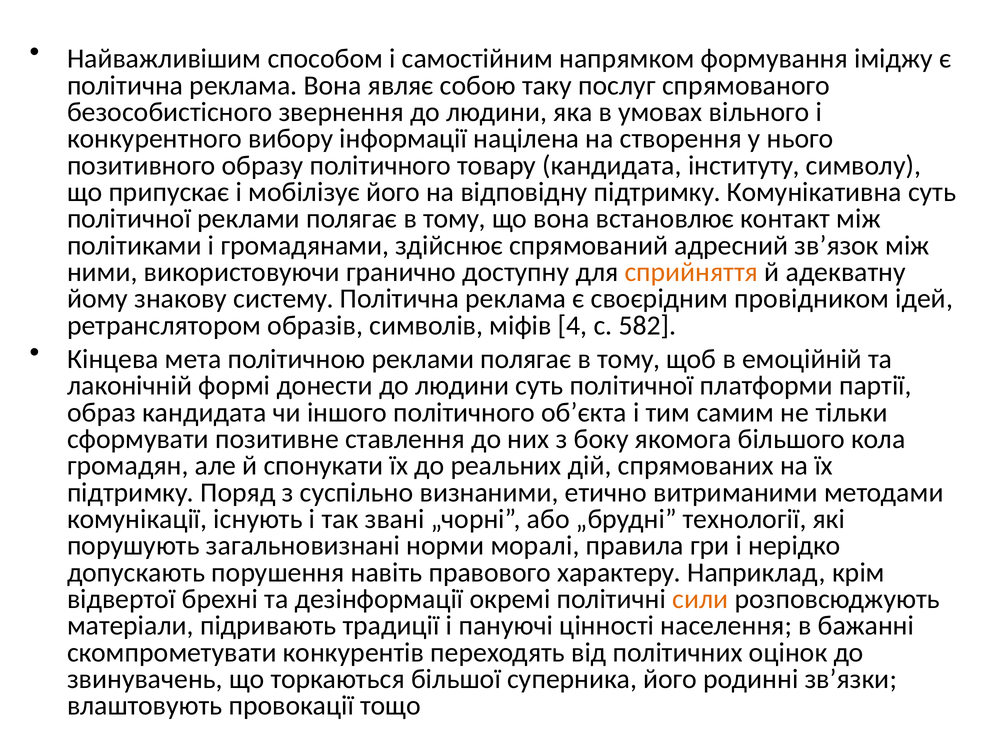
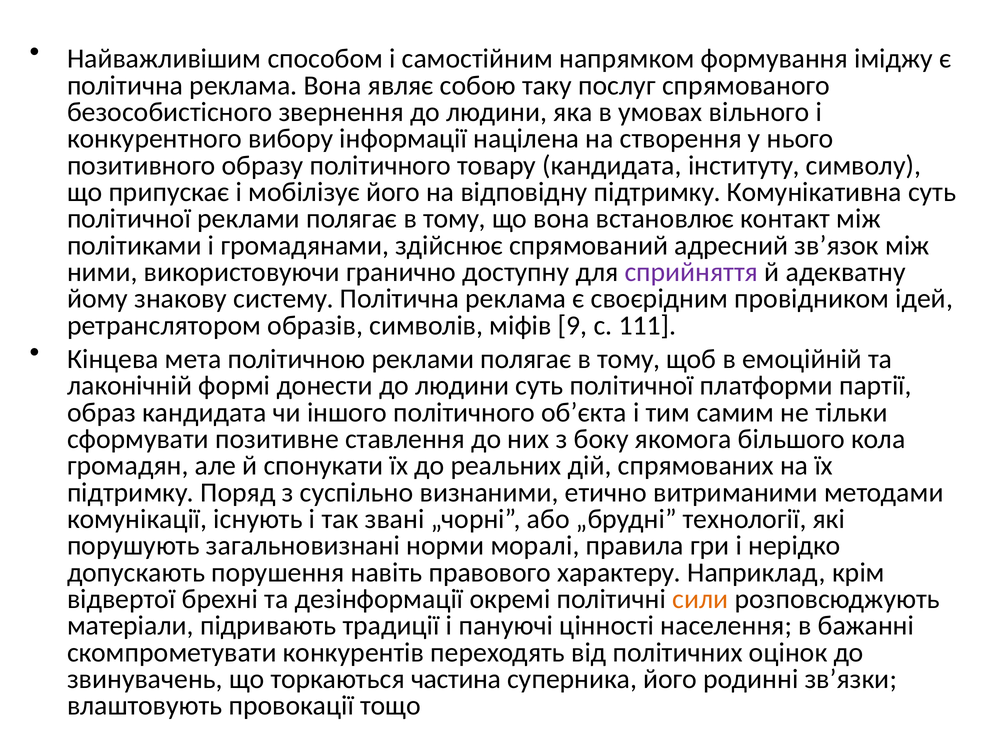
сприйняття colour: orange -> purple (691, 272)
4: 4 -> 9 (573, 326)
582: 582 -> 111 (648, 326)
більшої: більшої -> частина (456, 679)
